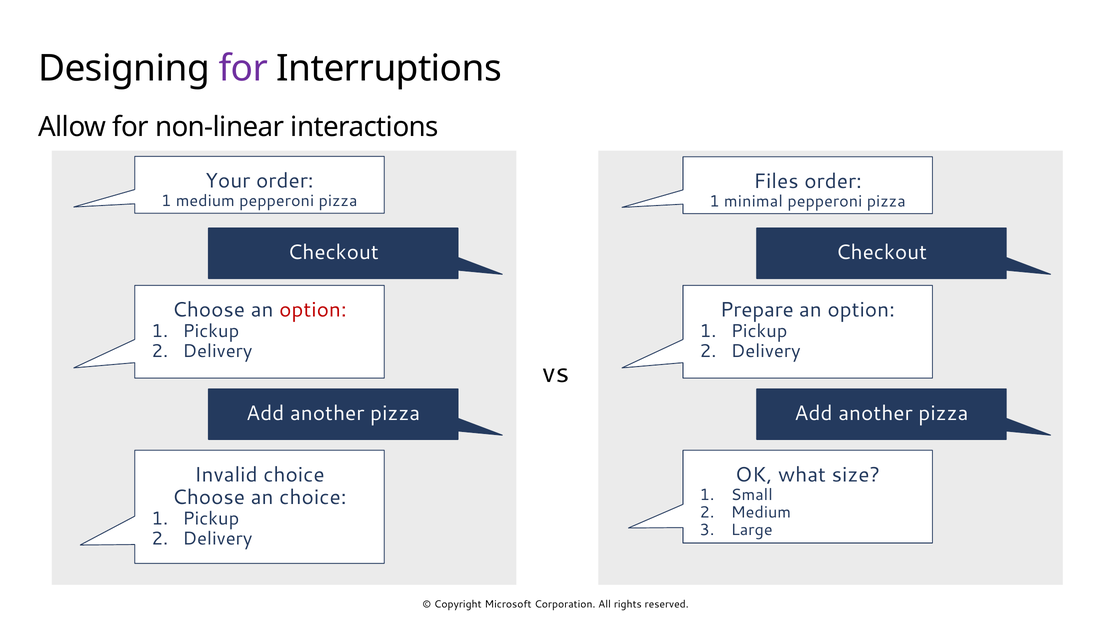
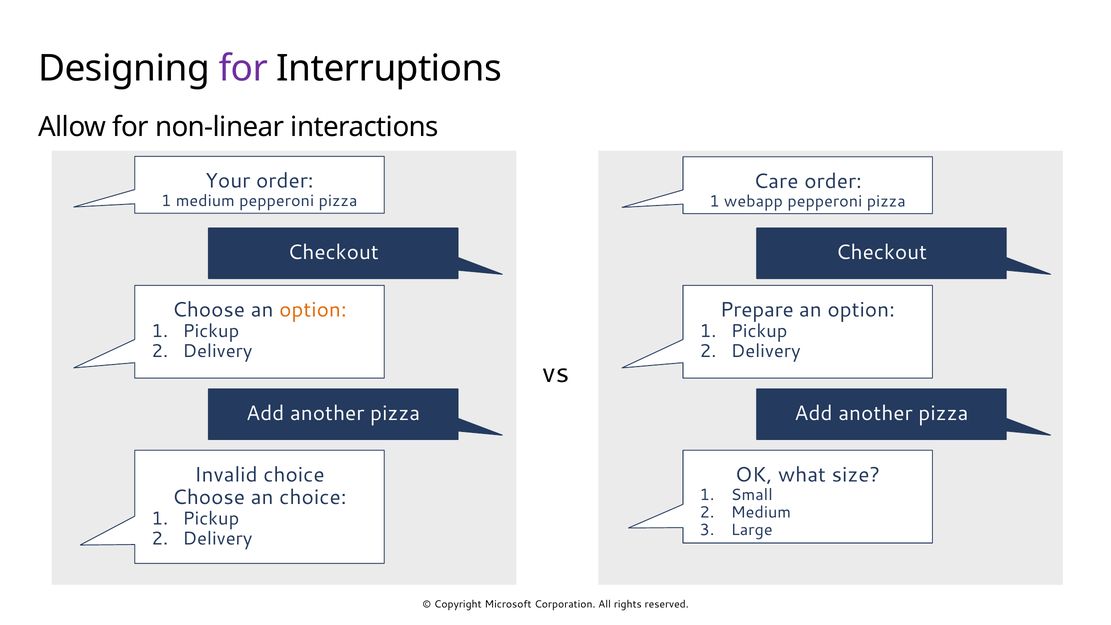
Files: Files -> Care (776, 181)
minimal: minimal -> webapp (753, 201)
option colour: red -> orange (313, 310)
